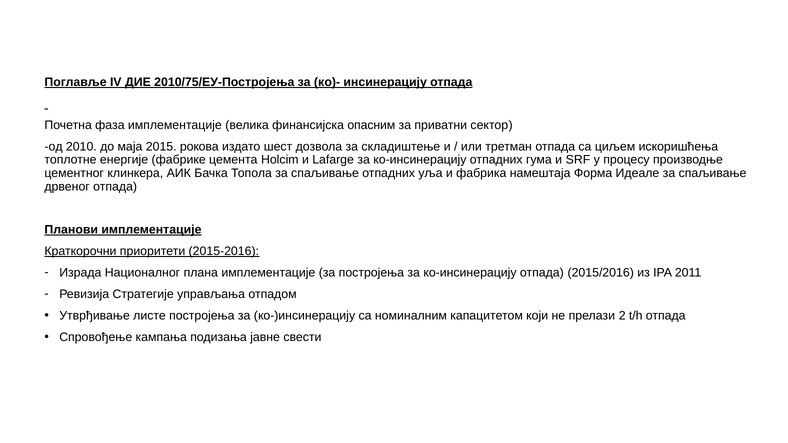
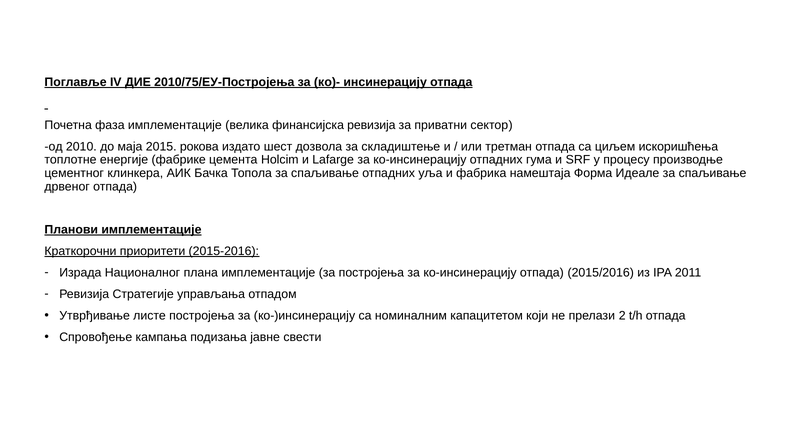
финансијска опасним: опасним -> ревизија (371, 125)
